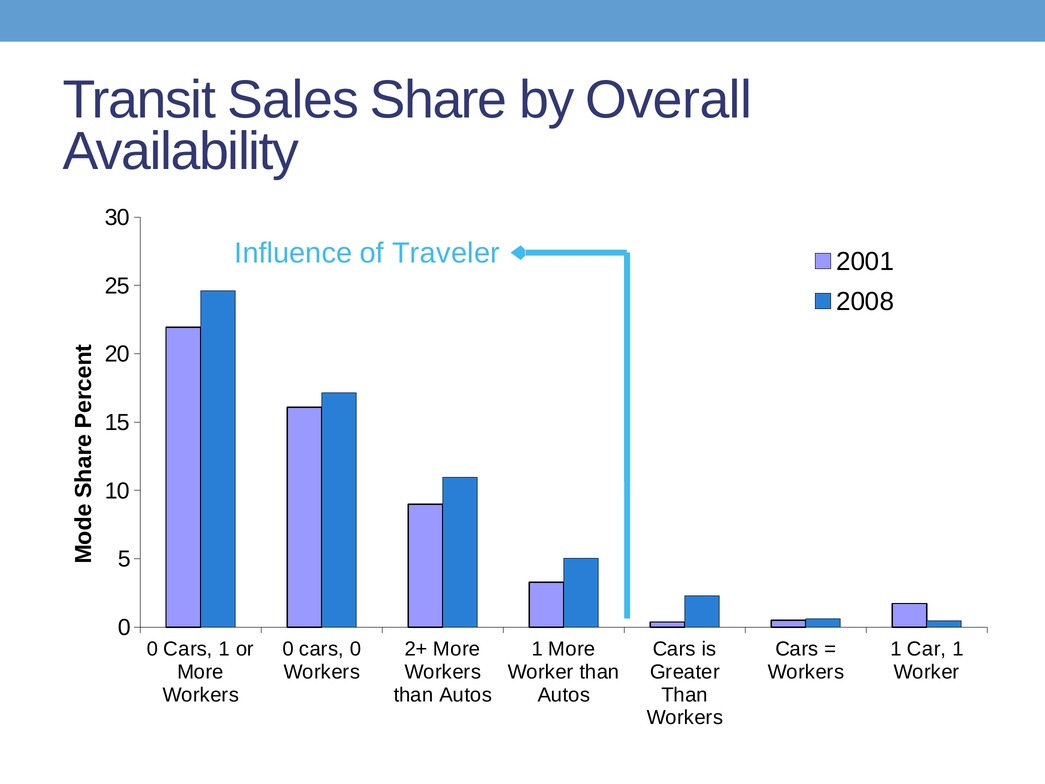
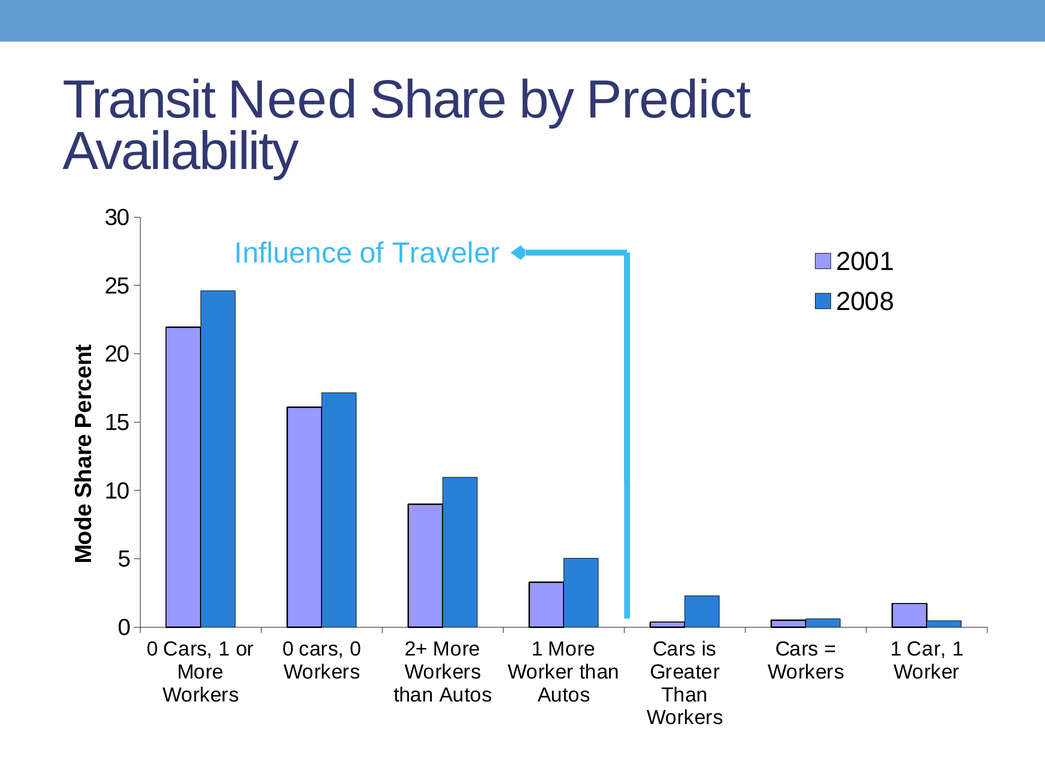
Sales: Sales -> Need (293, 100)
Overall: Overall -> Predict (669, 100)
